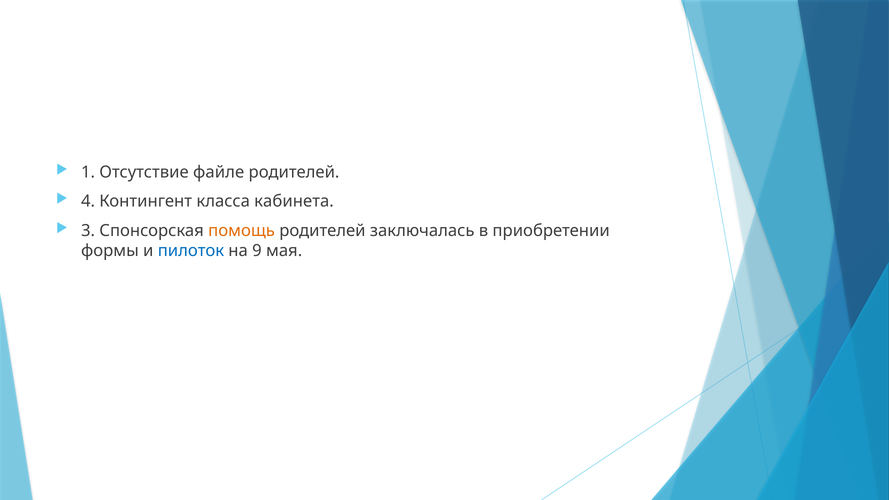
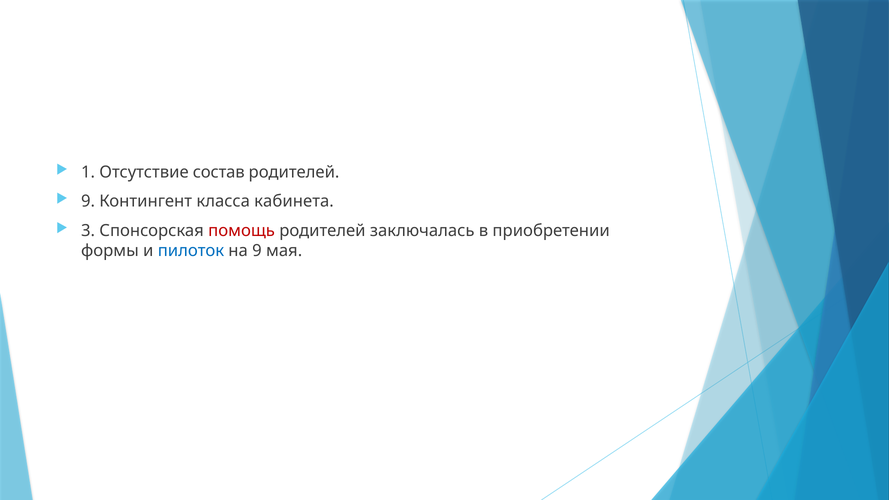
файле: файле -> состав (219, 172)
4: 4 -> 9 (88, 201)
помощь colour: orange -> red (242, 231)
